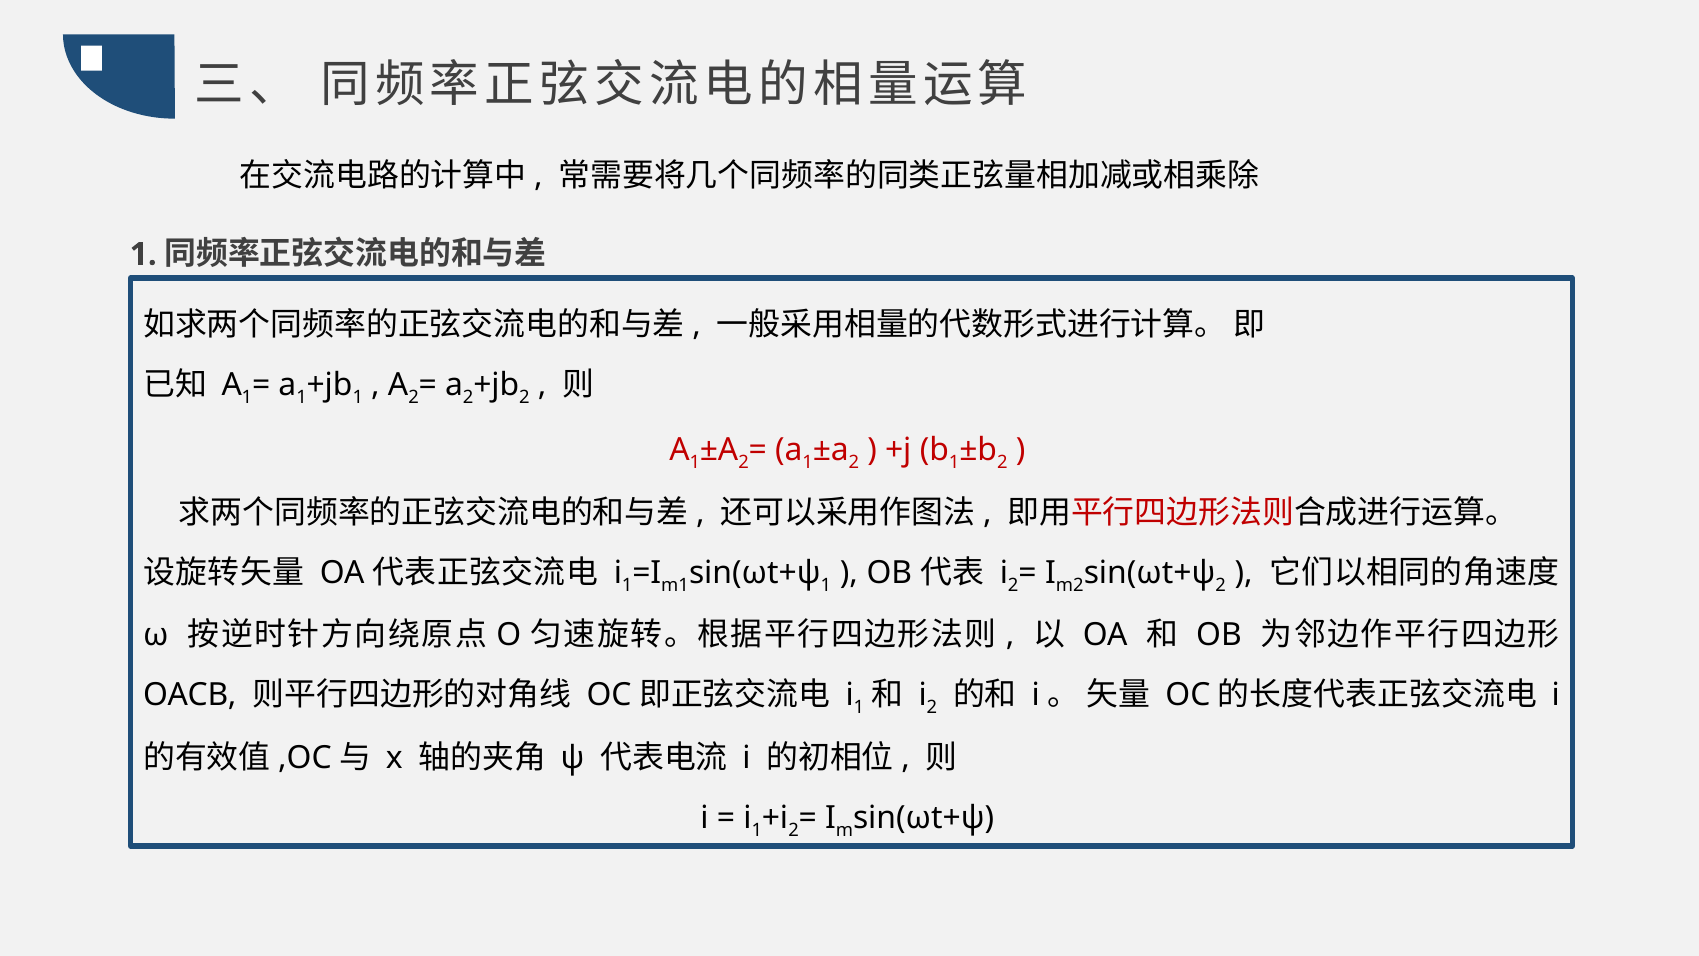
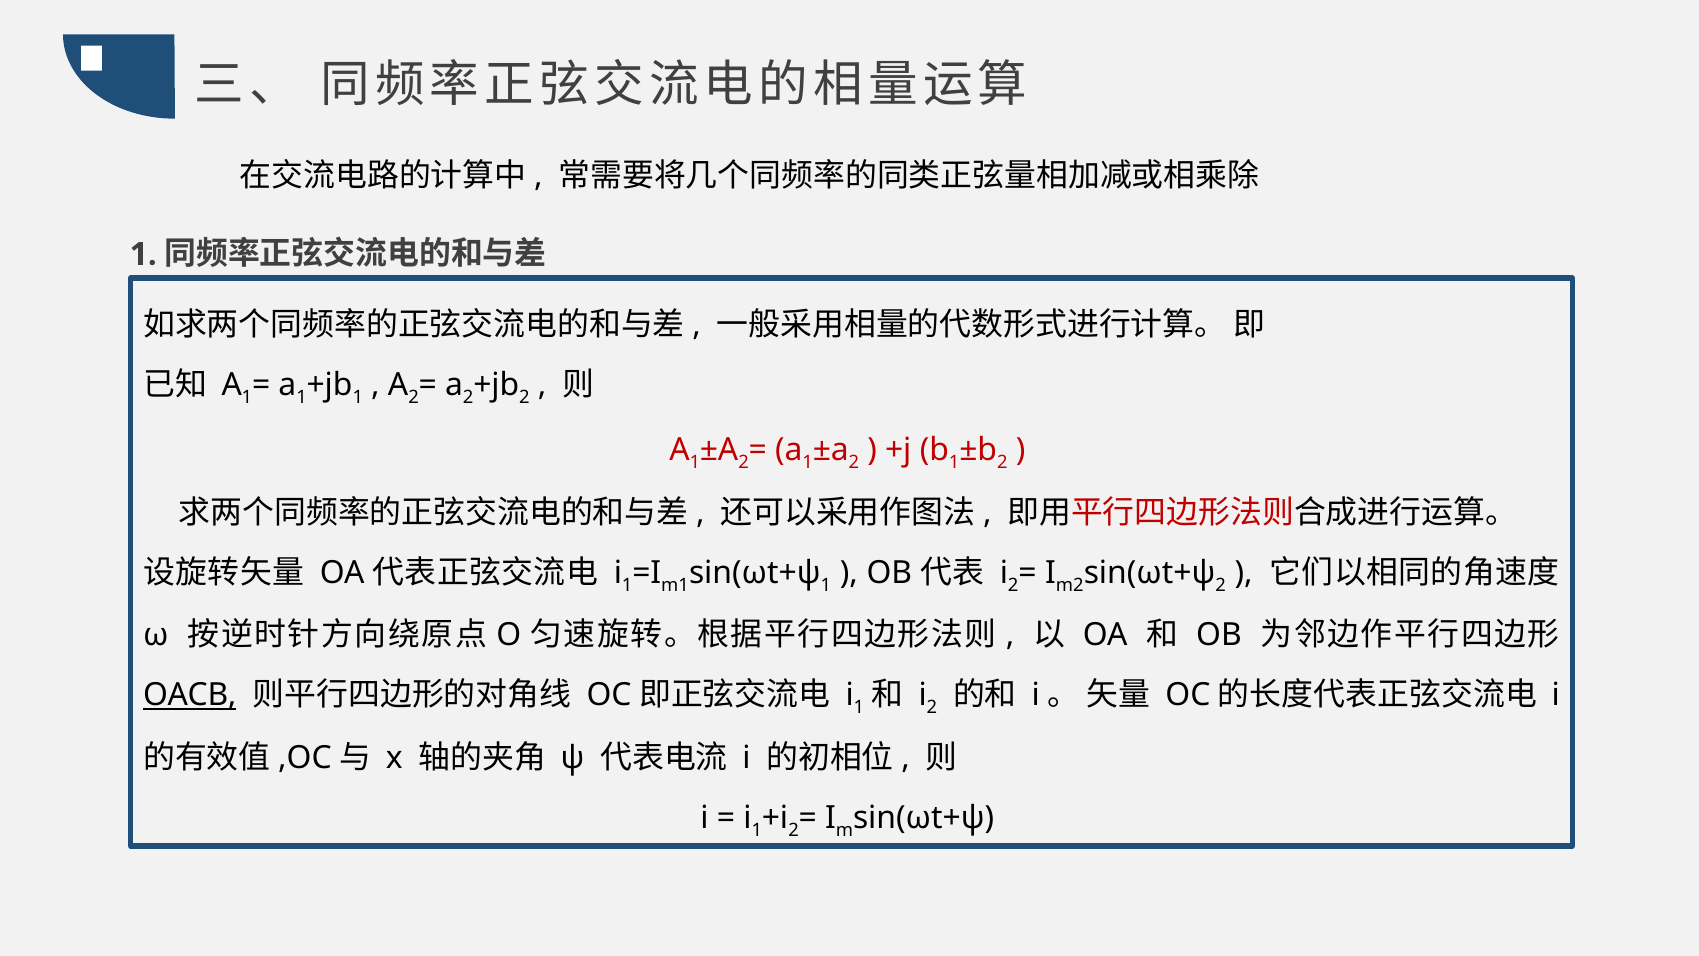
OACB underline: none -> present (190, 695)
